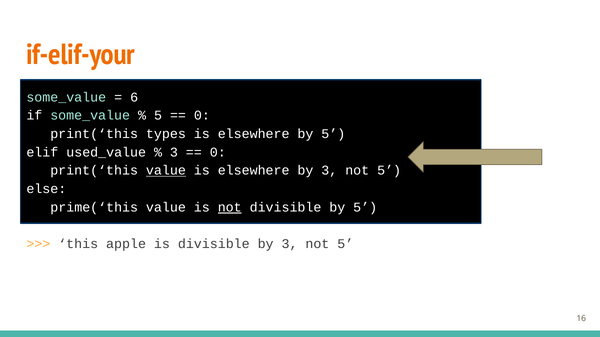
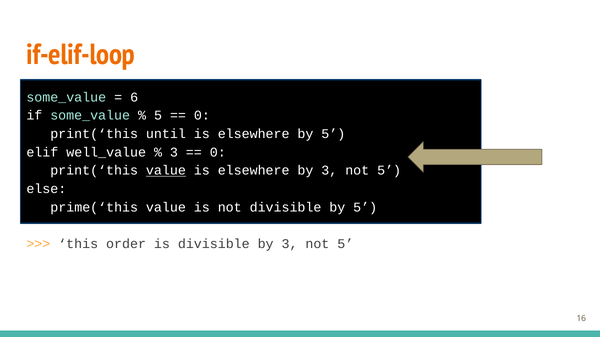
if-elif-your: if-elif-your -> if-elif-loop (81, 55)
types: types -> until (166, 134)
used_value: used_value -> well_value (106, 152)
not underline: present -> none (230, 208)
apple: apple -> order (126, 244)
